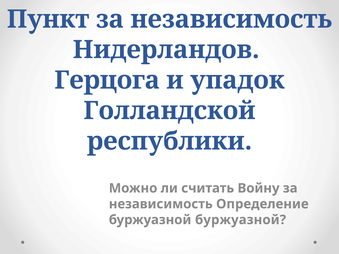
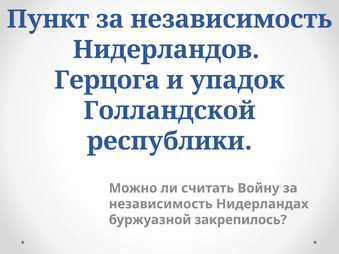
Определение: Определение -> Нидерландах (262, 204)
буржуазной буржуазной: буржуазной -> закрепилось (241, 220)
